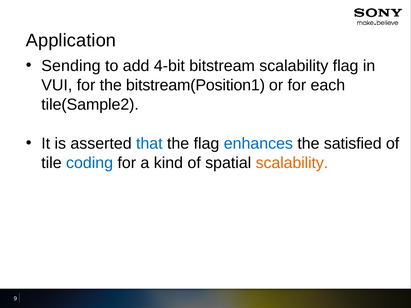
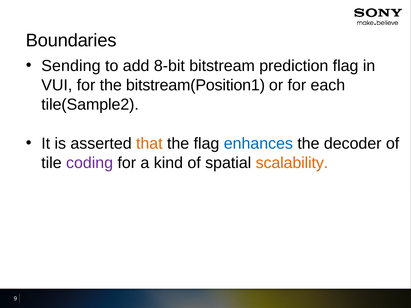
Application: Application -> Boundaries (71, 40)
4-bit: 4-bit -> 8-bit (169, 66)
bitstream scalability: scalability -> prediction (294, 66)
that colour: blue -> orange (149, 144)
satisfied: satisfied -> decoder (353, 144)
coding colour: blue -> purple (90, 163)
